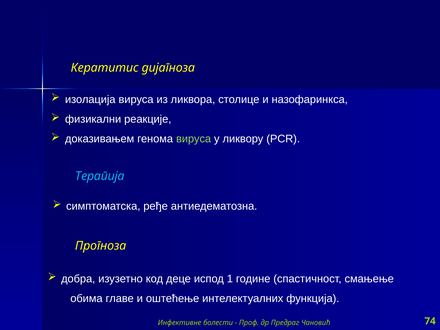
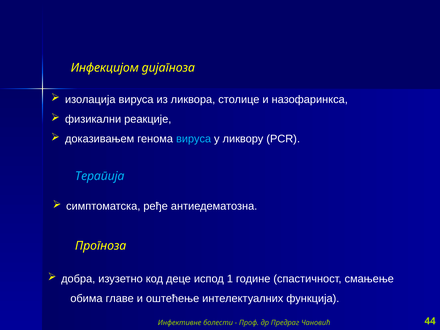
Кератитис: Кератитис -> Инфекцијом (105, 68)
вируса colour: light green -> light blue (194, 139)
74: 74 -> 44 (430, 321)
